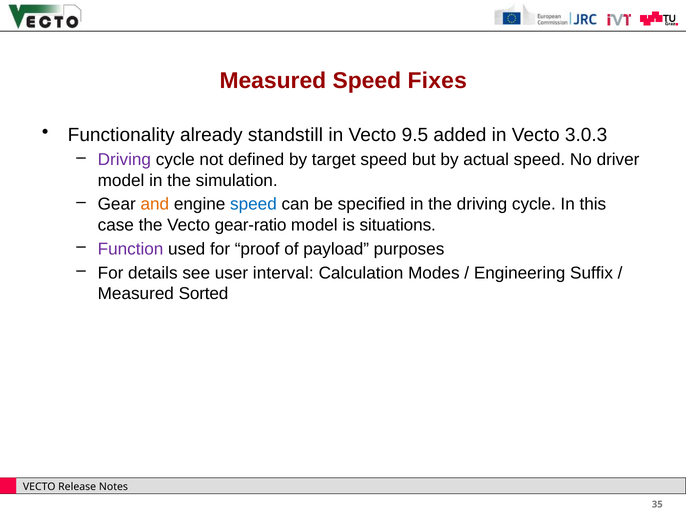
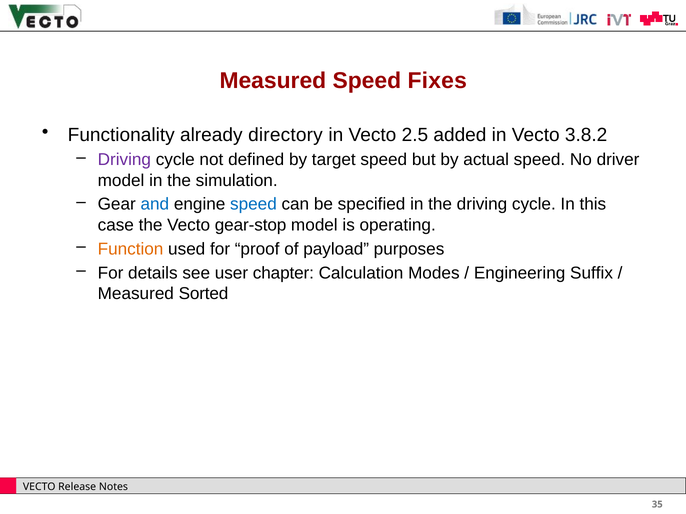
standstill: standstill -> directory (285, 135)
9.5: 9.5 -> 2.5 (415, 135)
3.0.3: 3.0.3 -> 3.8.2 (586, 135)
and colour: orange -> blue (155, 205)
gear-ratio: gear-ratio -> gear-stop (251, 225)
situations: situations -> operating (398, 225)
Function colour: purple -> orange (131, 249)
interval: interval -> chapter (283, 273)
